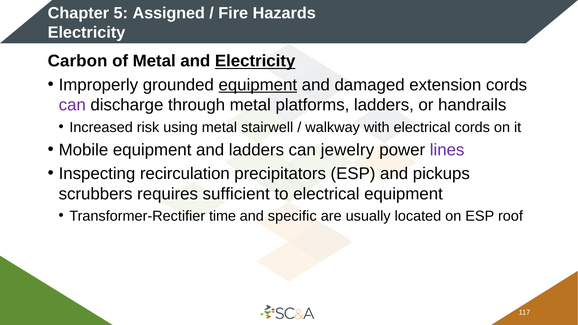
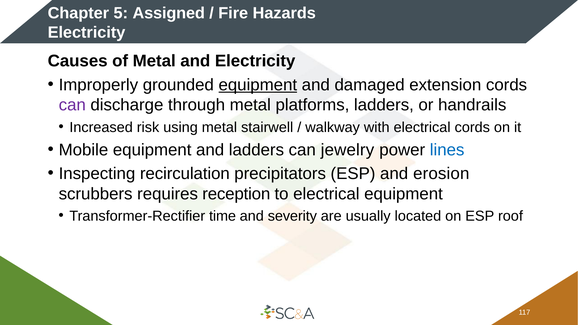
Carbon: Carbon -> Causes (78, 61)
Electricity underline: present -> none (255, 61)
lines colour: purple -> blue (447, 150)
pickups: pickups -> erosion (441, 174)
sufficient: sufficient -> reception (236, 194)
specific: specific -> severity (292, 216)
